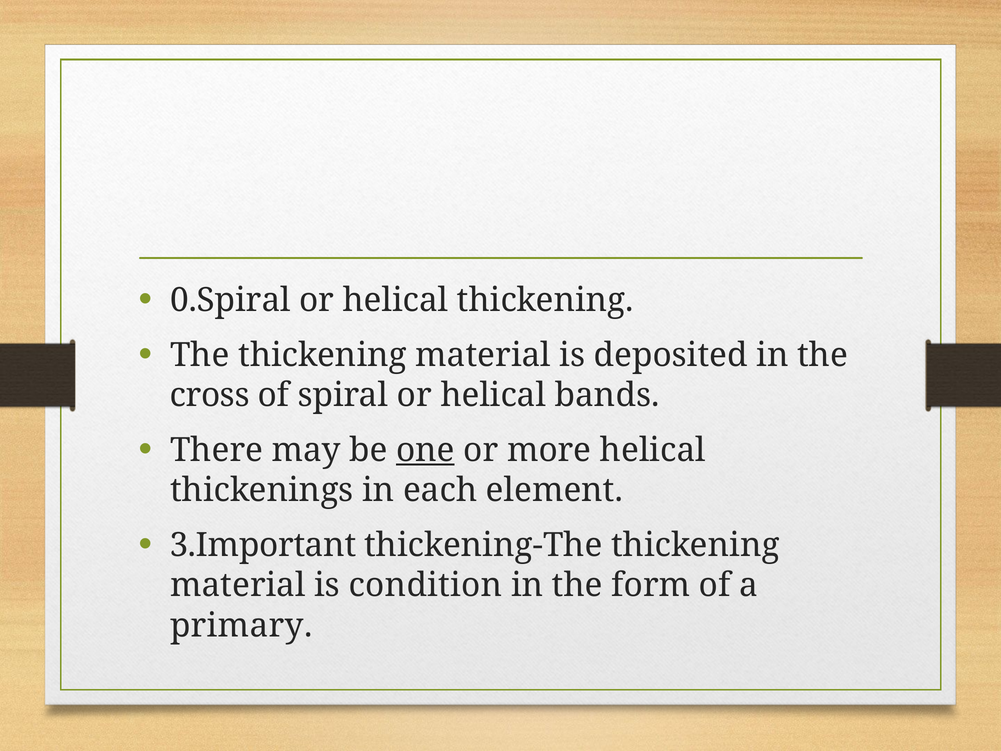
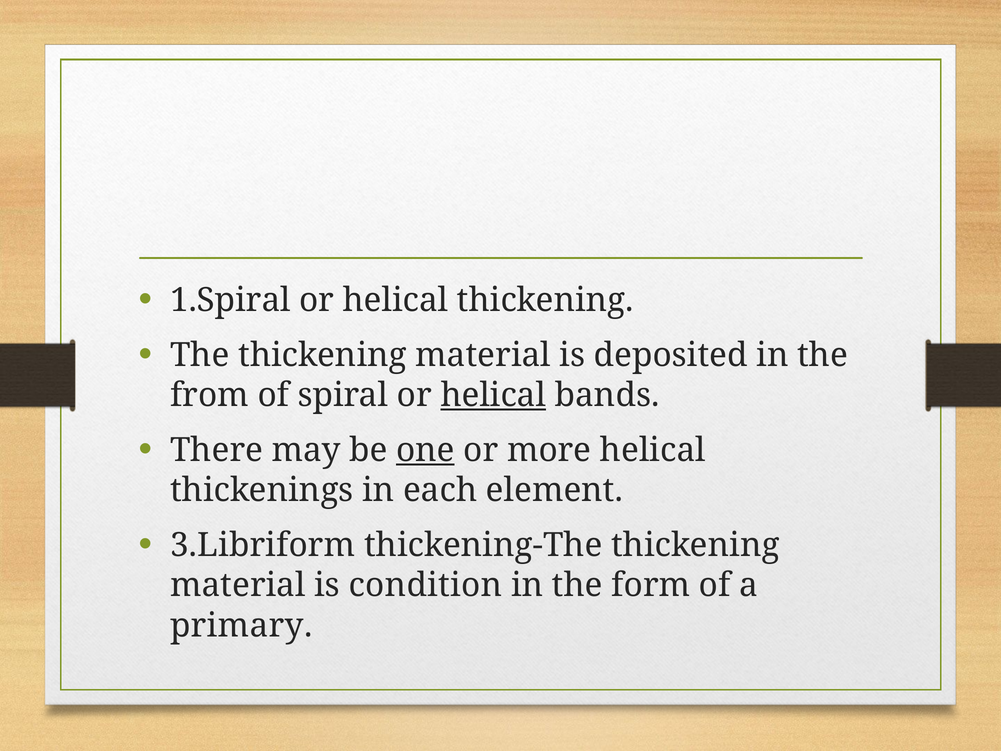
0.Spiral: 0.Spiral -> 1.Spiral (230, 300)
cross: cross -> from (210, 395)
helical underline: none -> present (493, 395)
3.Important: 3.Important -> 3.Libriform (263, 545)
